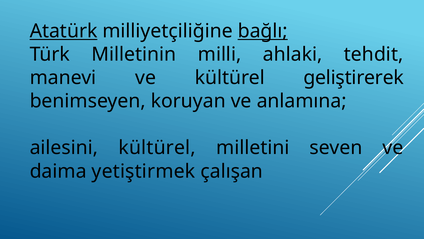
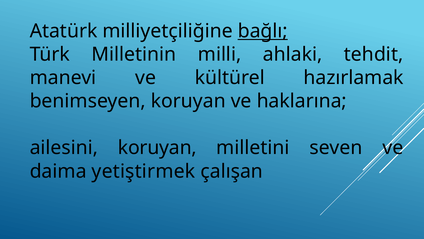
Atatürk underline: present -> none (64, 31)
geliştirerek: geliştirerek -> hazırlamak (354, 78)
anlamına: anlamına -> haklarına (302, 101)
ailesini kültürel: kültürel -> koruyan (157, 148)
